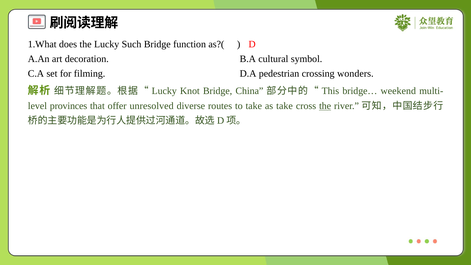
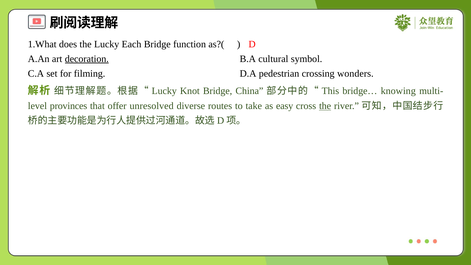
Such: Such -> Each (132, 44)
decoration underline: none -> present (87, 59)
weekend: weekend -> knowing (398, 91)
as take: take -> easy (285, 106)
